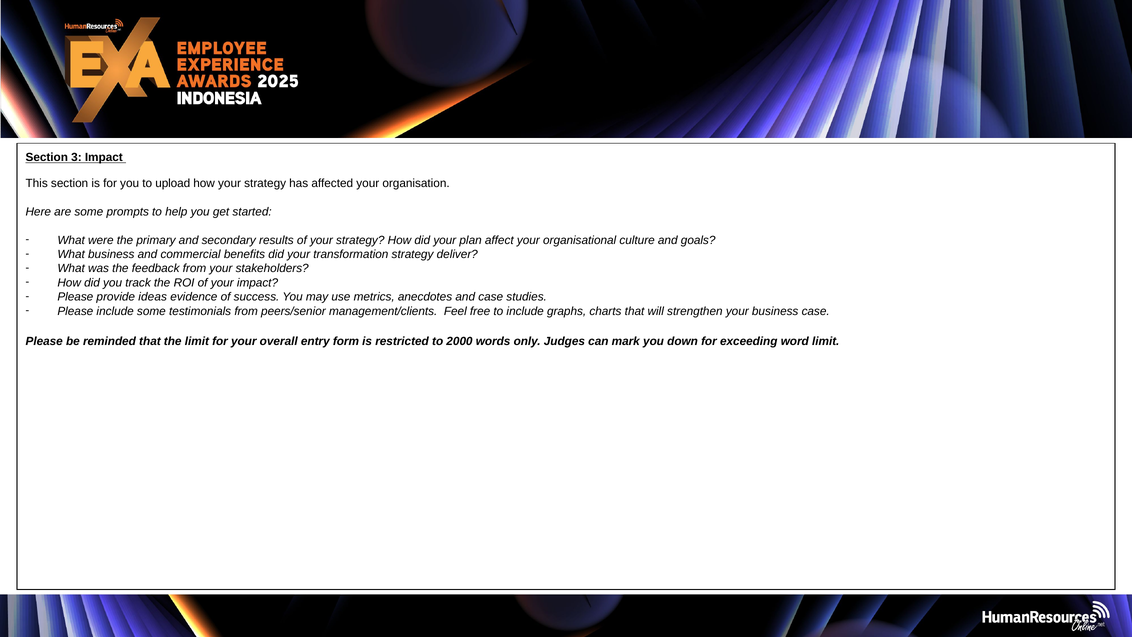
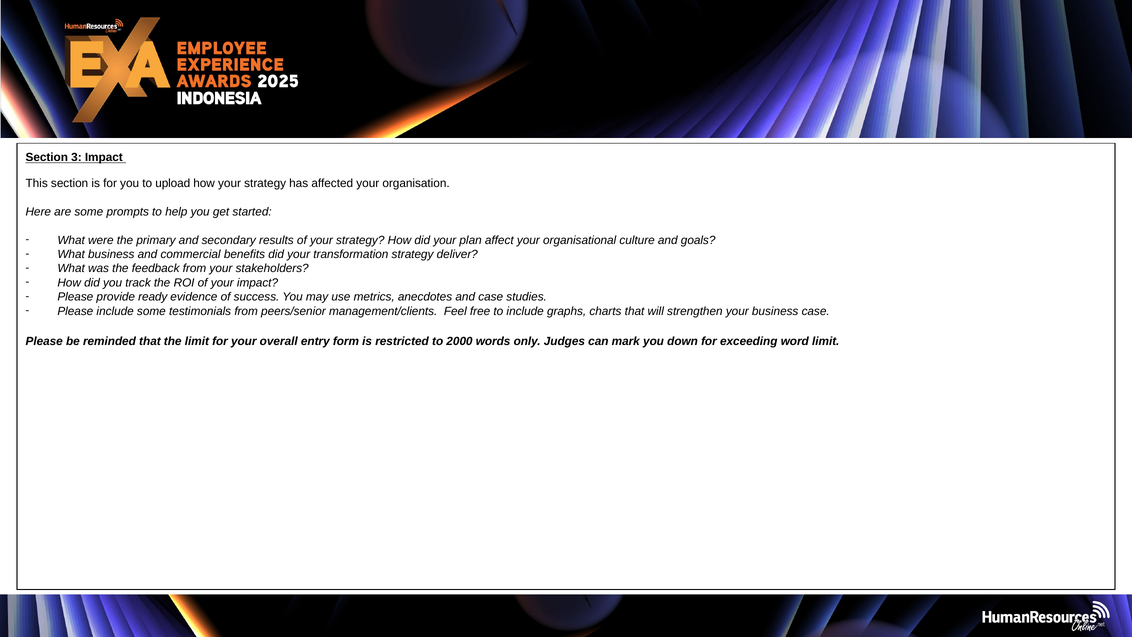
ideas: ideas -> ready (153, 297)
